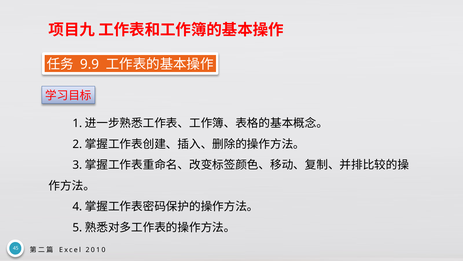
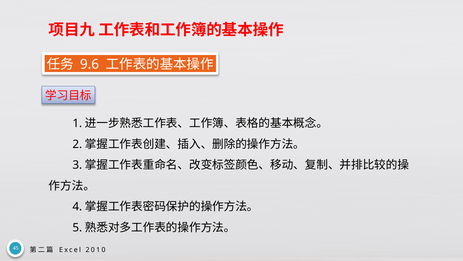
9.9: 9.9 -> 9.6 (90, 64)
